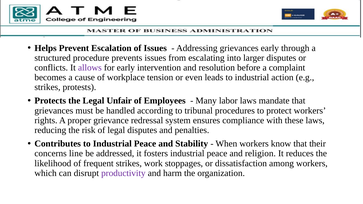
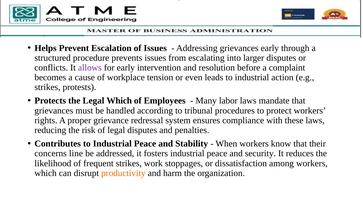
Legal Unfair: Unfair -> Which (119, 101)
religion: religion -> security (260, 154)
productivity colour: purple -> orange (123, 173)
